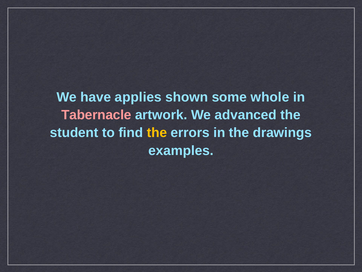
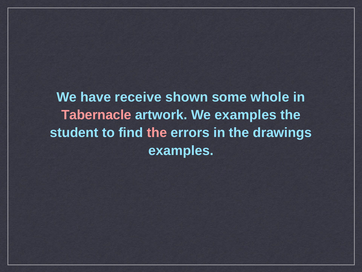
applies: applies -> receive (138, 97)
We advanced: advanced -> examples (246, 115)
the colour: yellow -> pink (157, 133)
